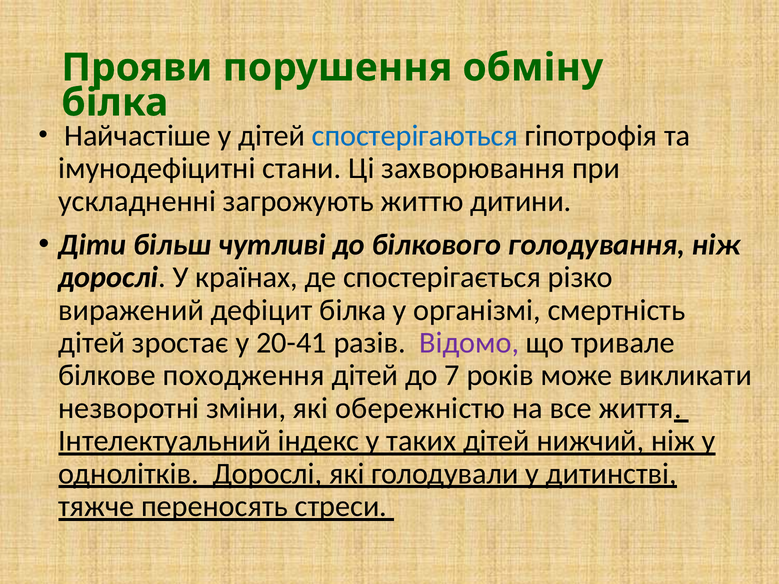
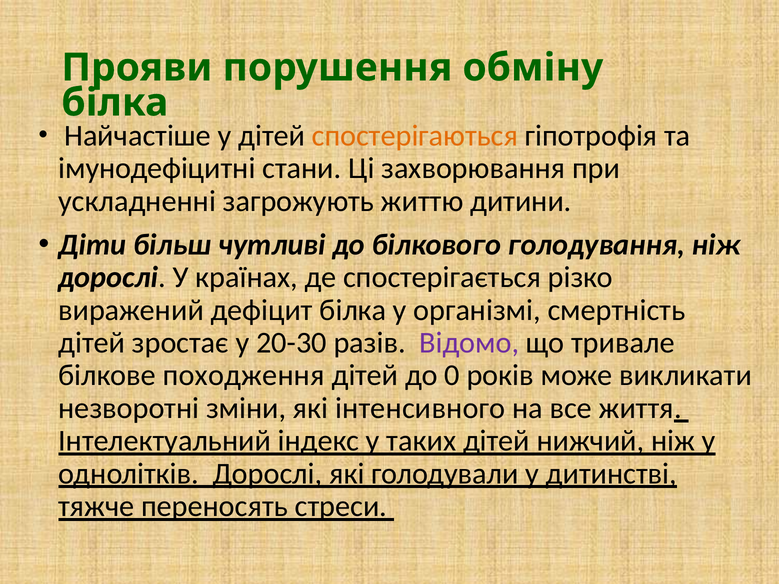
спостерігаються colour: blue -> orange (415, 136)
20-41: 20-41 -> 20-30 (291, 343)
7: 7 -> 0 (452, 376)
обережністю: обережністю -> інтенсивного (420, 408)
